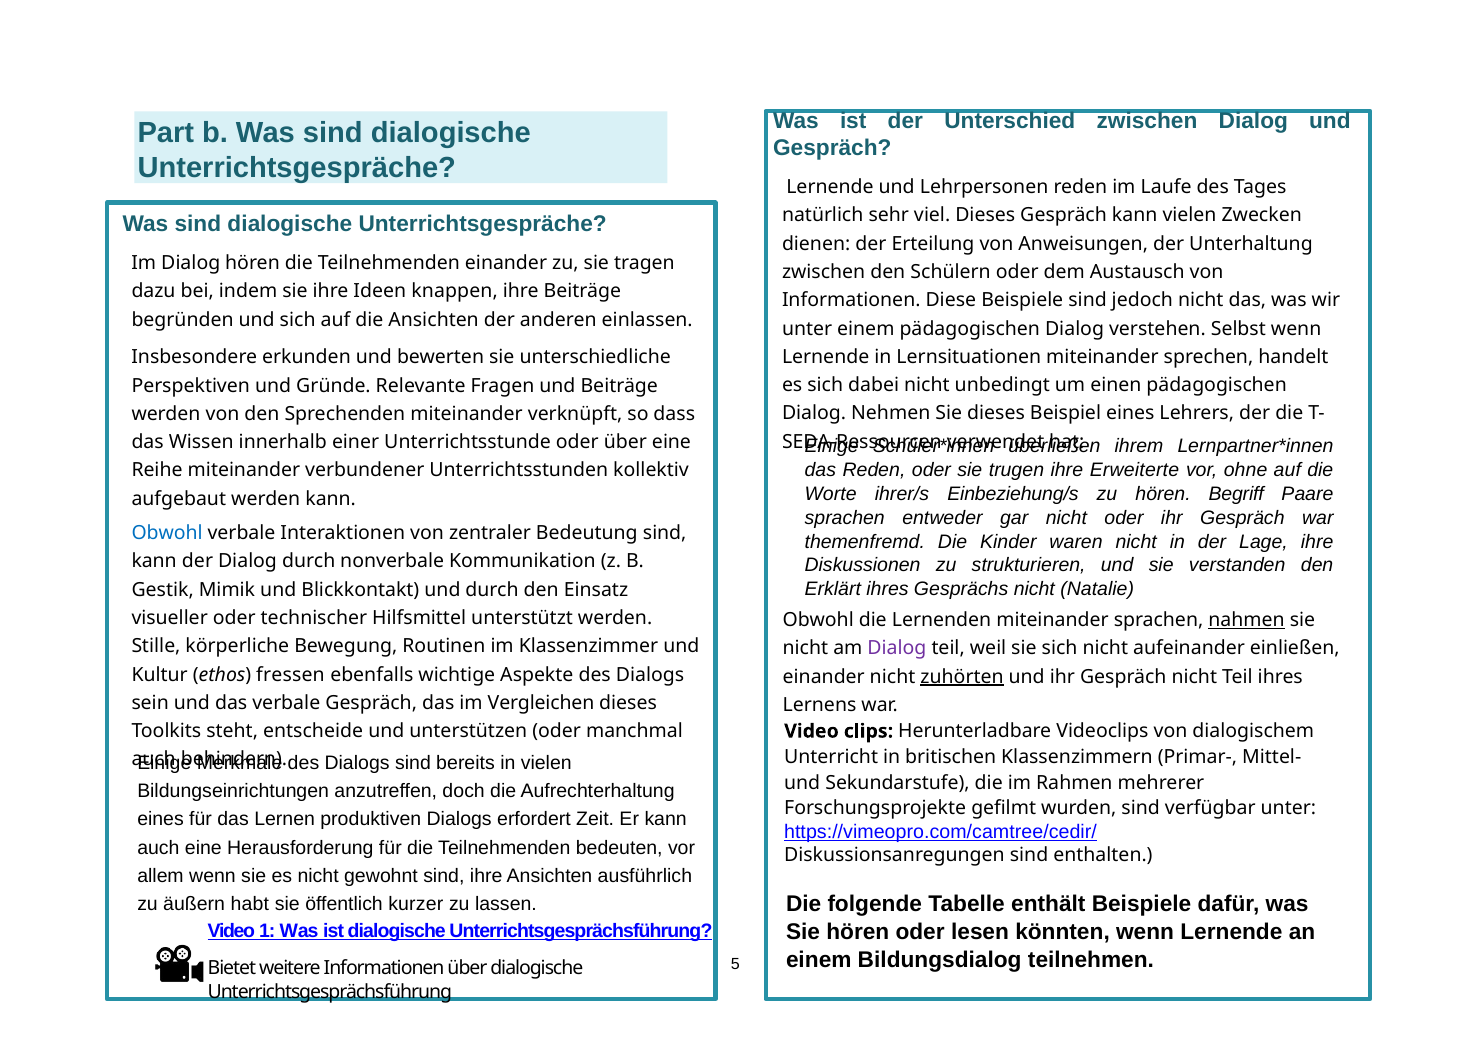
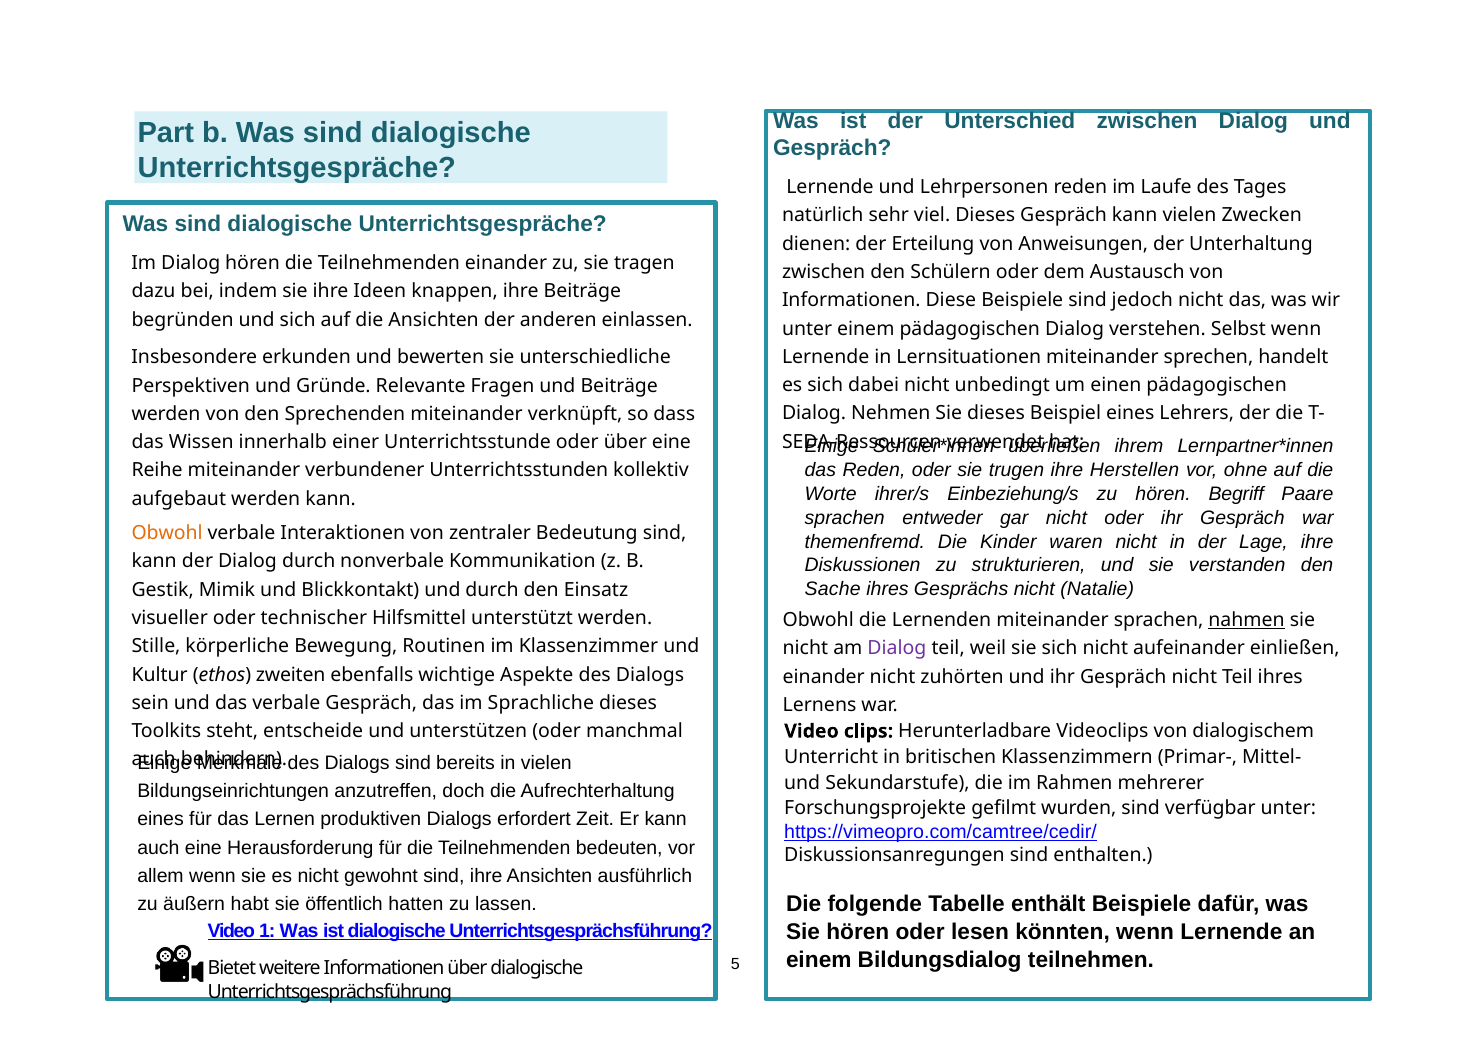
Erweiterte: Erweiterte -> Herstellen (1134, 470)
Obwohl colour: blue -> orange (167, 533)
Erklärt: Erklärt -> Sache (833, 589)
fressen: fressen -> zweiten (291, 675)
zuhörten underline: present -> none (962, 677)
Vergleichen: Vergleichen -> Sprachliche (541, 703)
kurzer: kurzer -> hatten (416, 904)
